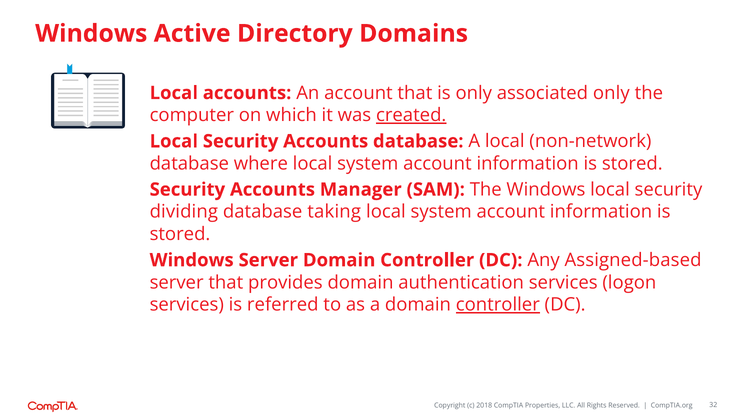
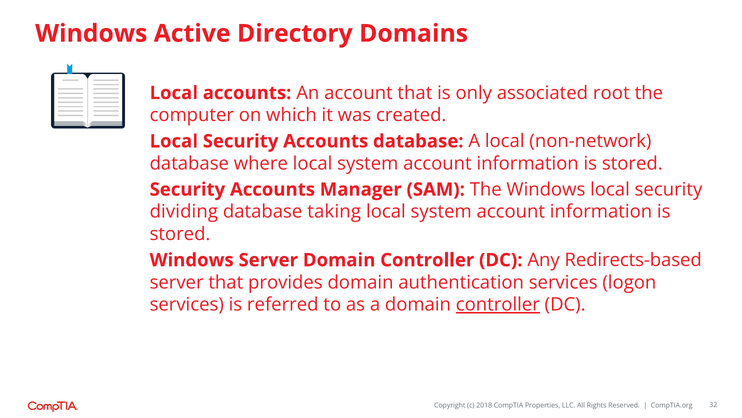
associated only: only -> root (611, 93)
created underline: present -> none (411, 115)
Assigned-based: Assigned-based -> Redirects-based (633, 260)
